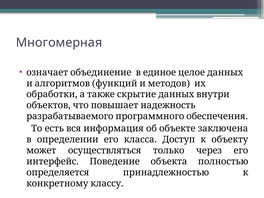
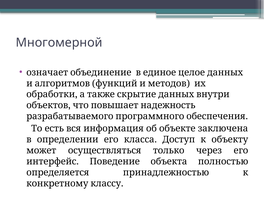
Многомерная: Многомерная -> Многомерной (59, 43)
